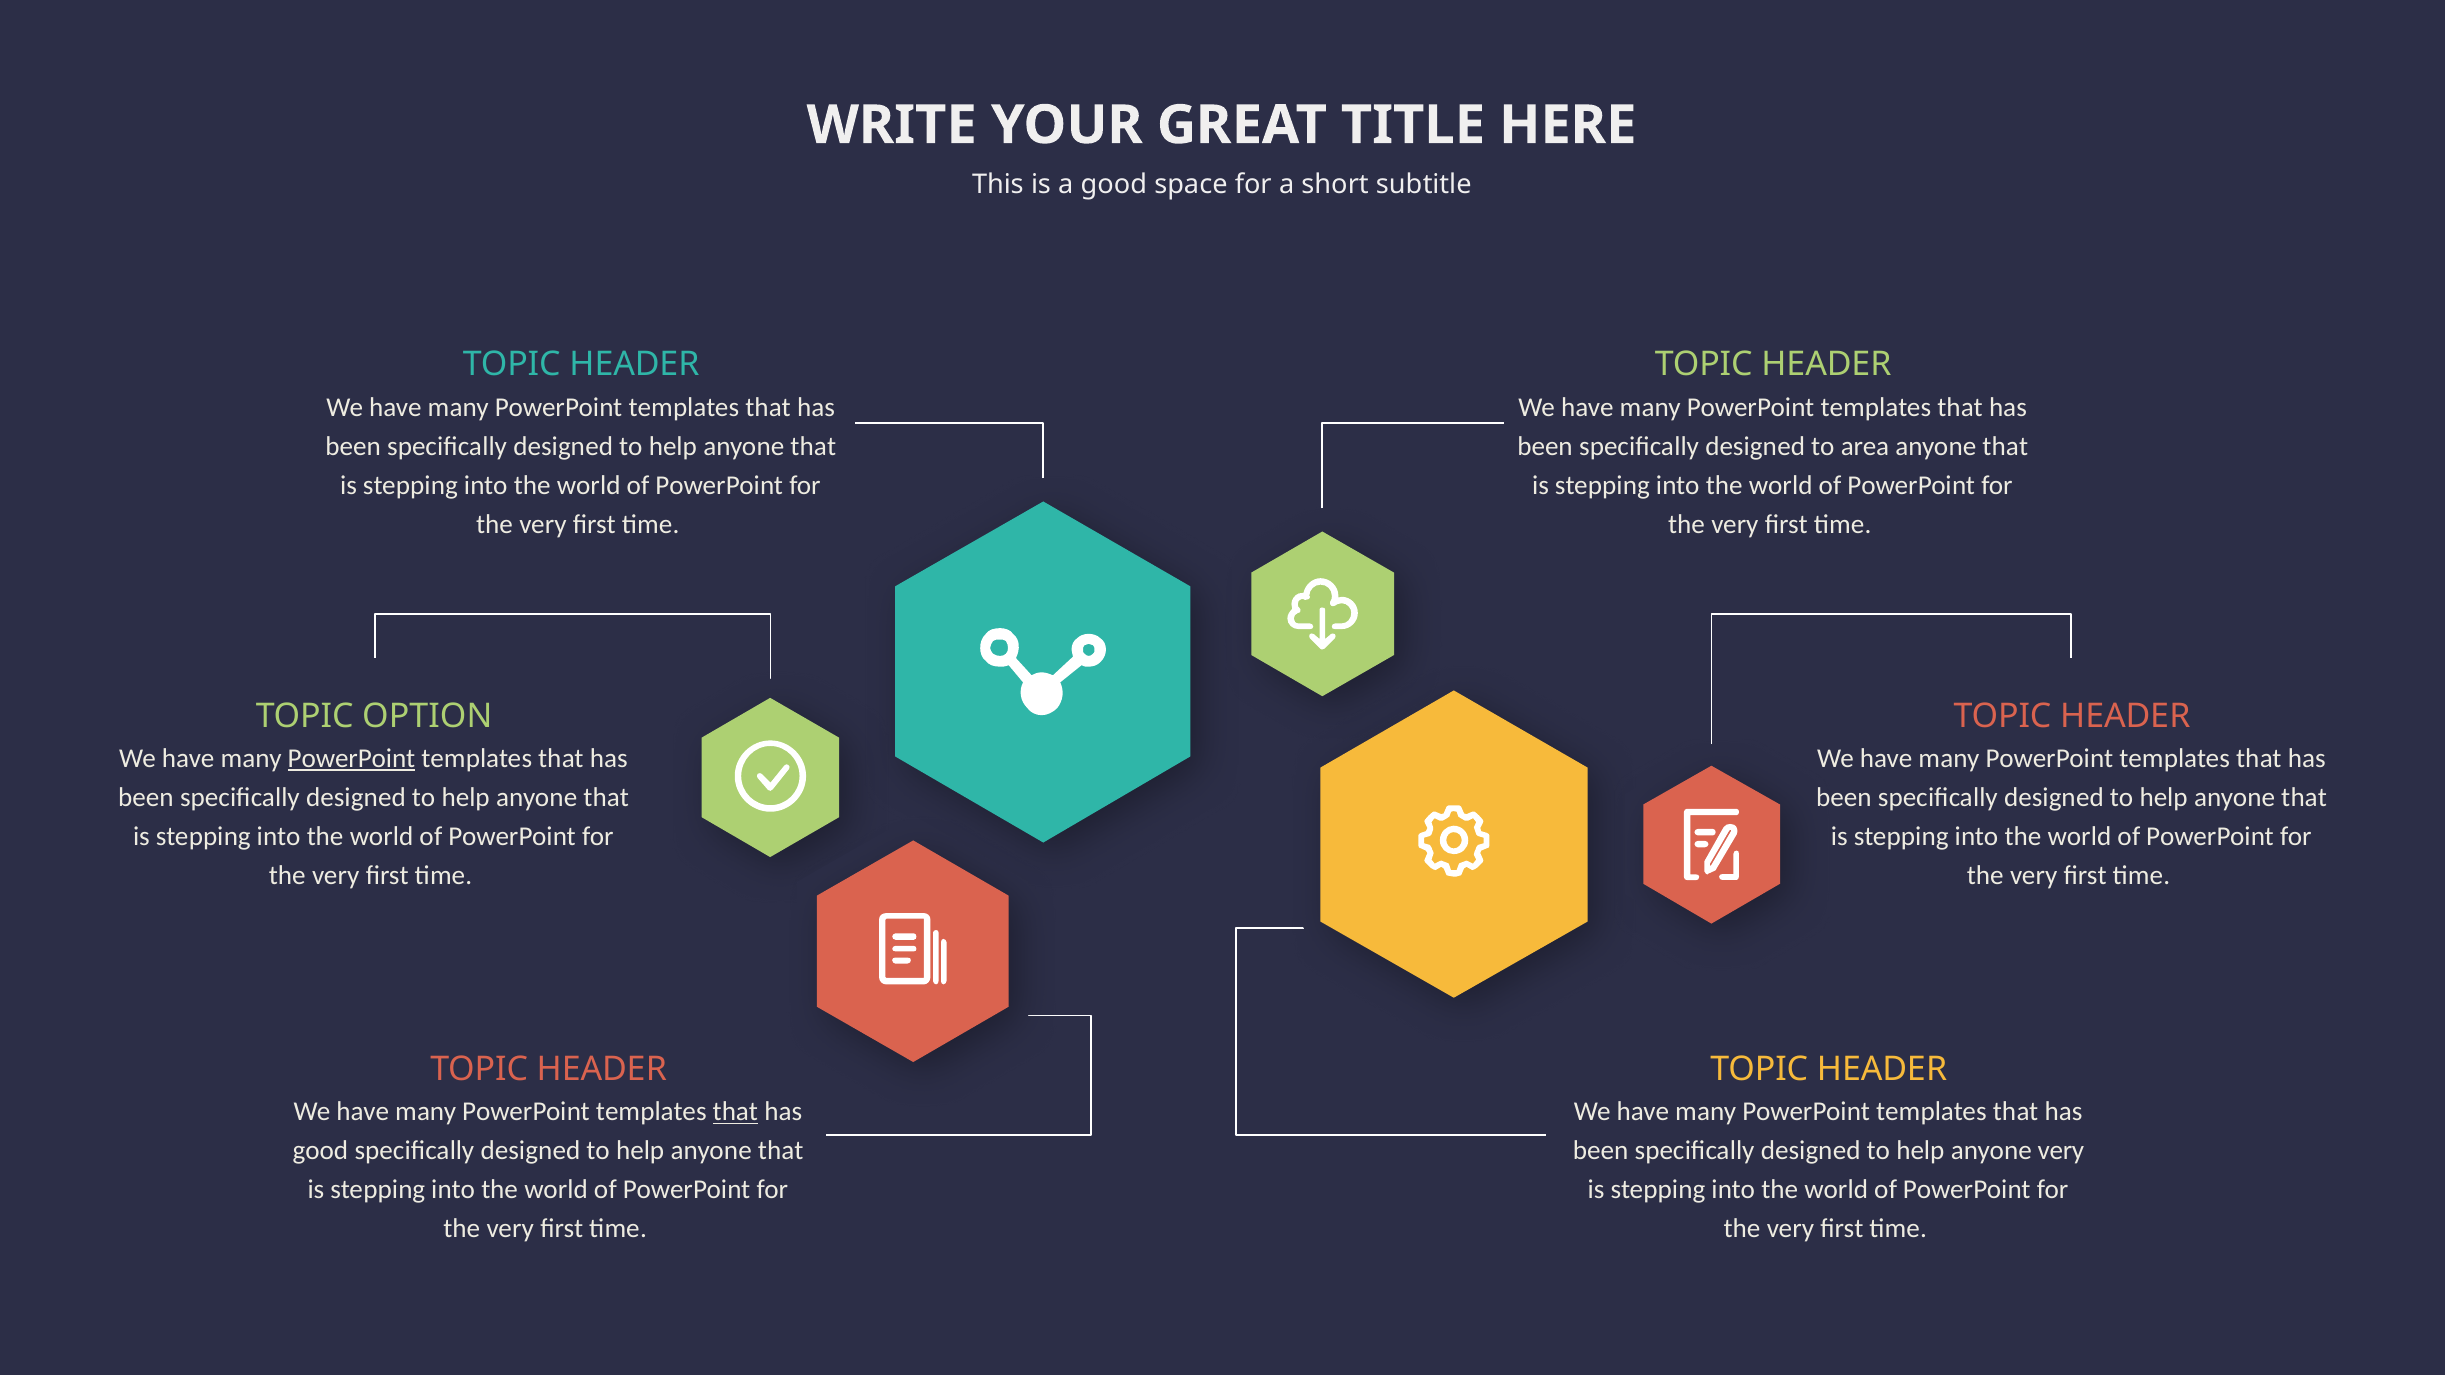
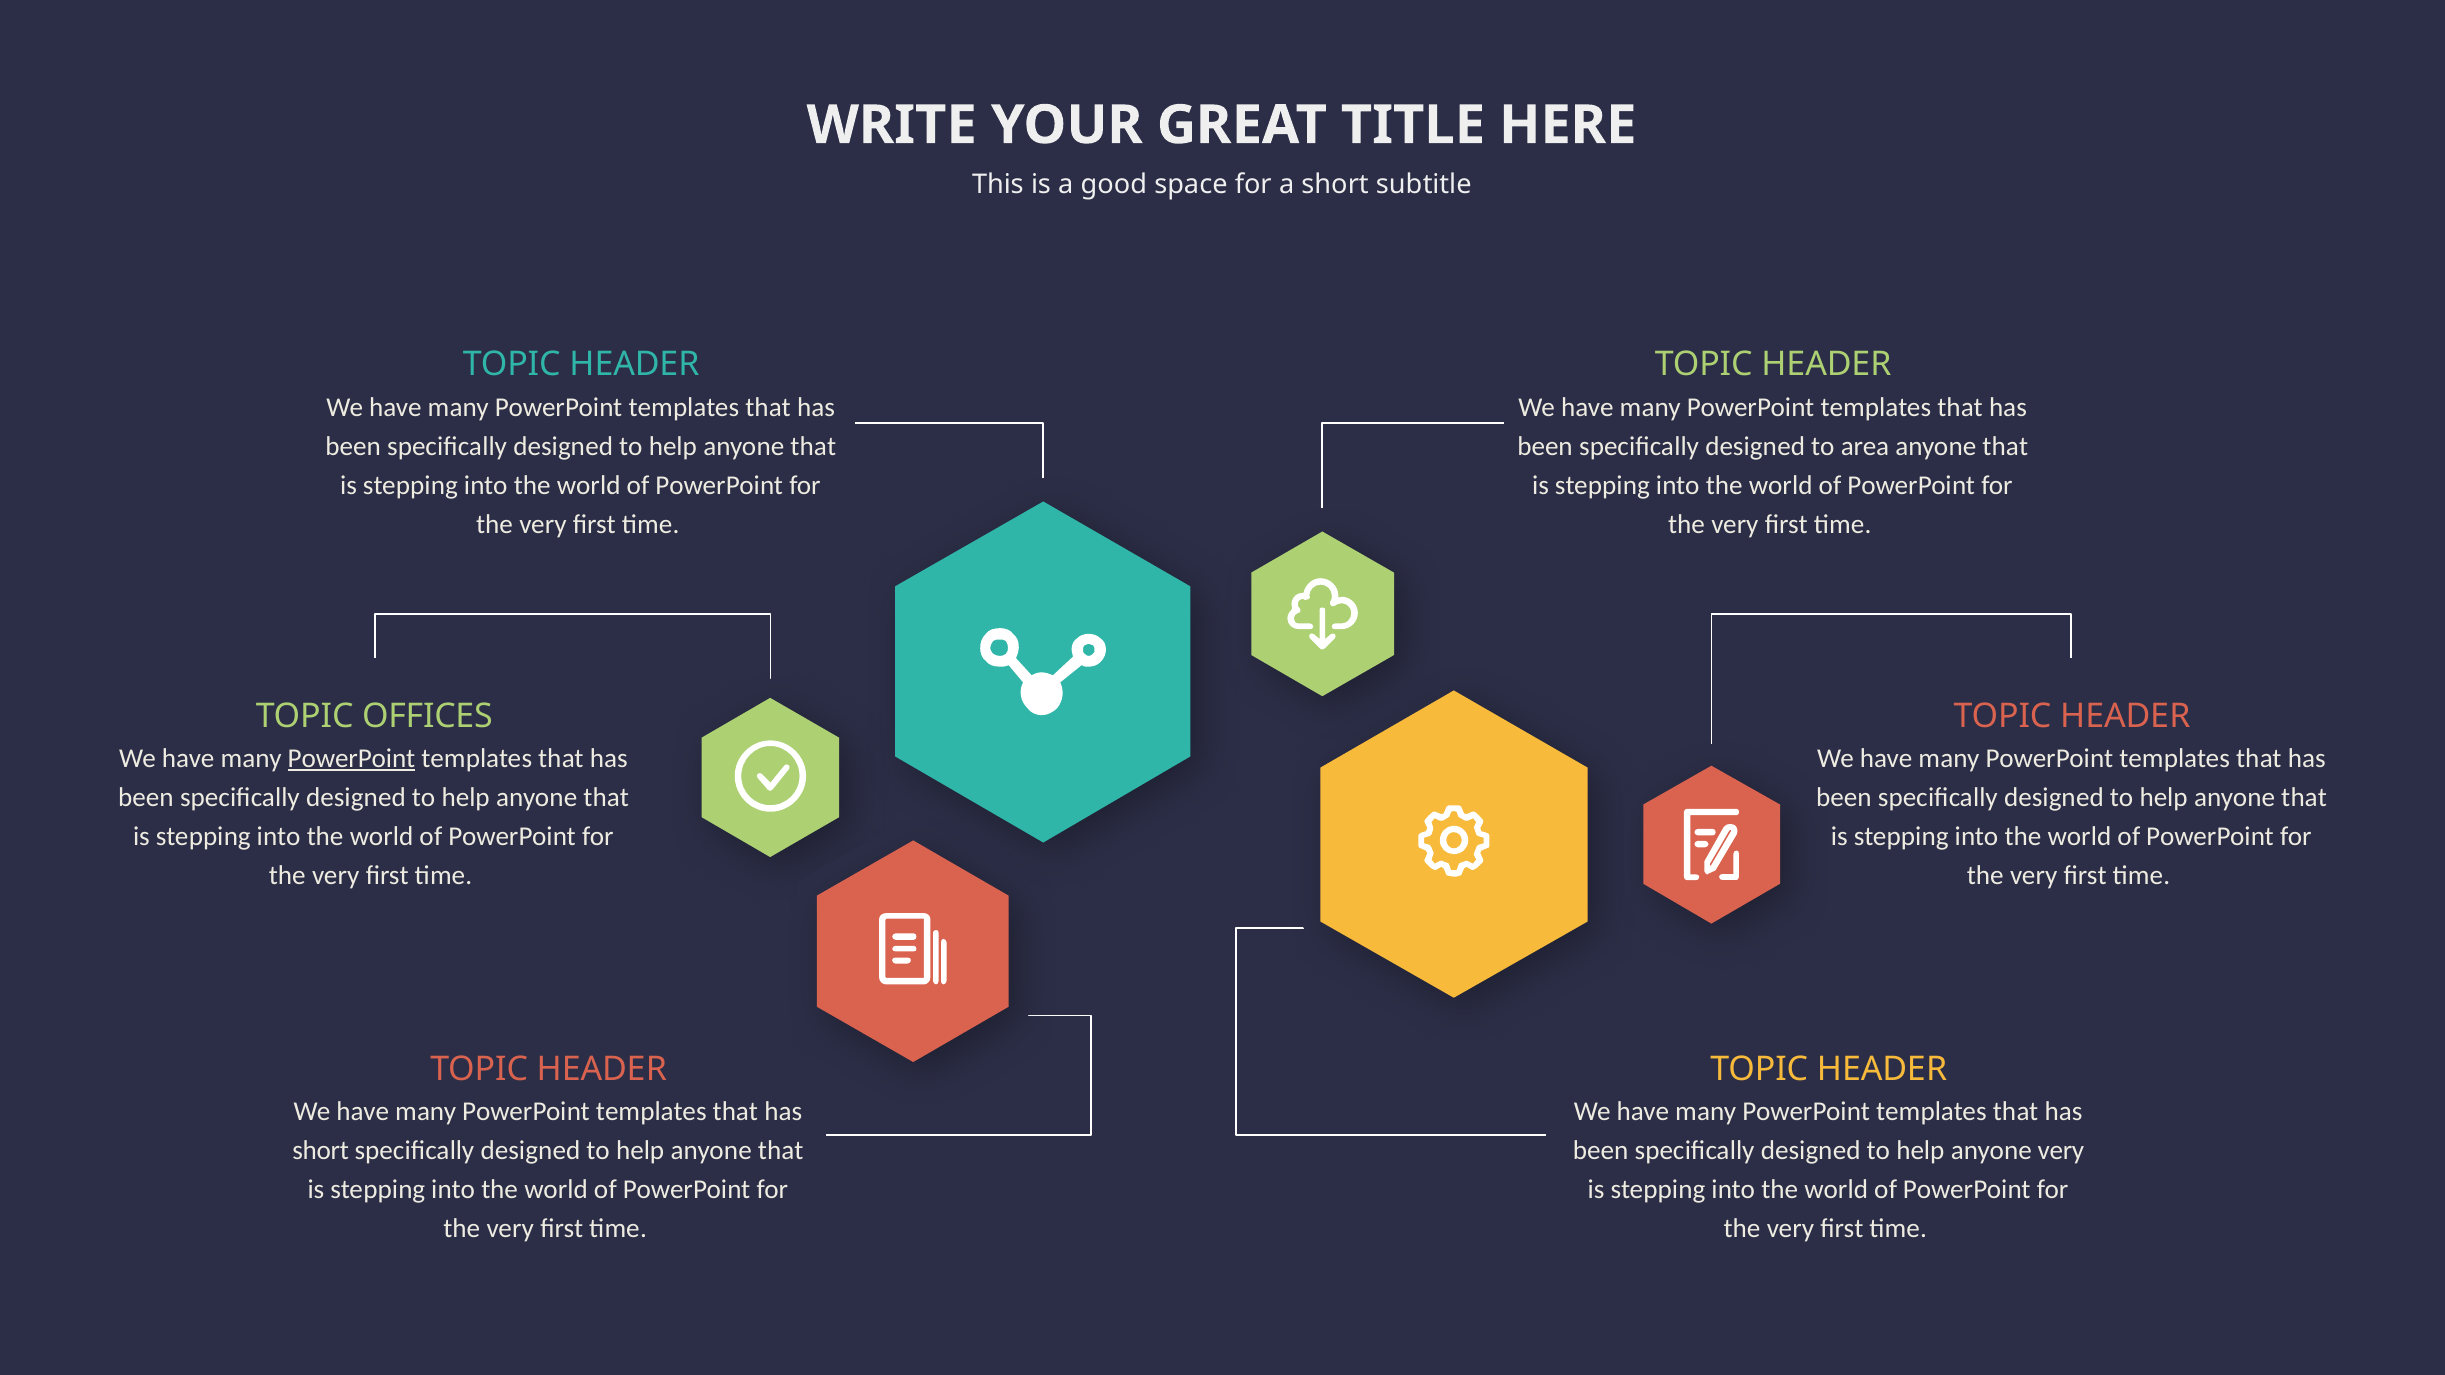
OPTION: OPTION -> OFFICES (427, 716)
that underline: present -> none (735, 1112)
good: good -> short (321, 1151)
